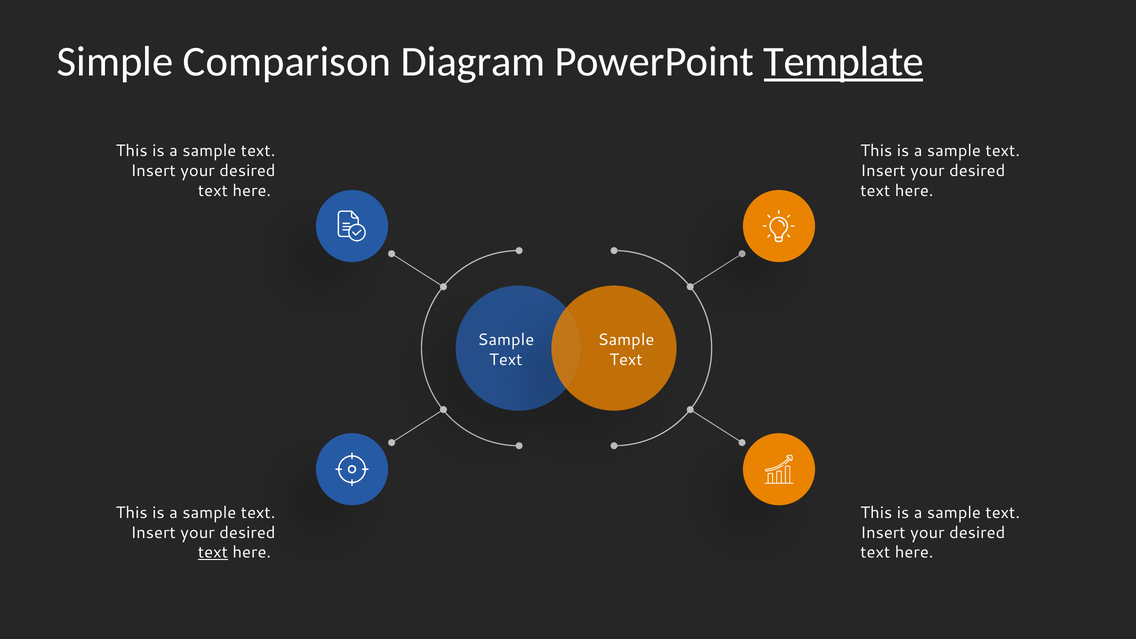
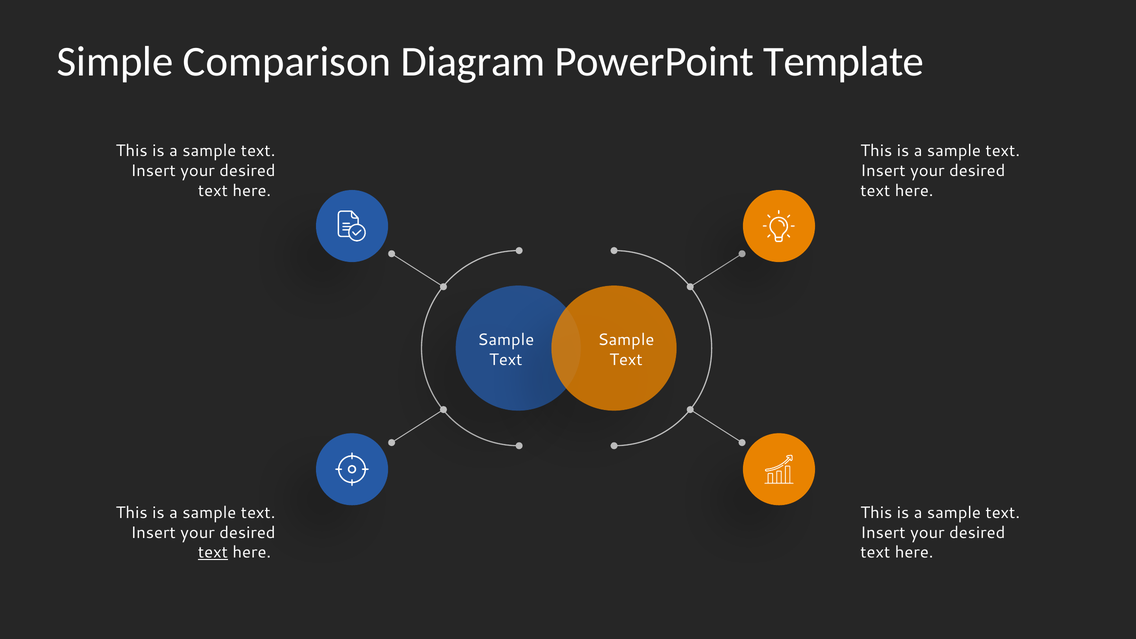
Template underline: present -> none (844, 62)
